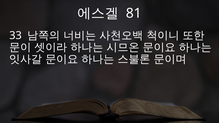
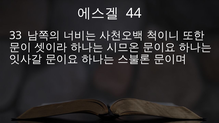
81: 81 -> 44 (134, 13)
